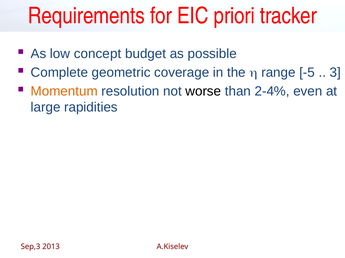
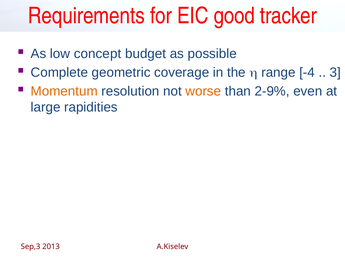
priori: priori -> good (234, 16)
-5: -5 -> -4 (307, 73)
worse colour: black -> orange (203, 91)
2-4%: 2-4% -> 2-9% (272, 91)
